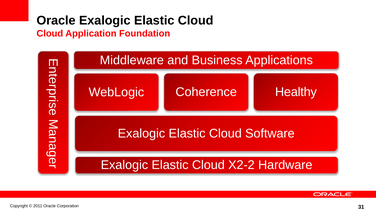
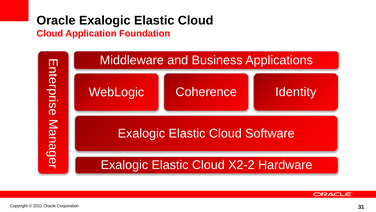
Healthy: Healthy -> Identity (296, 92)
